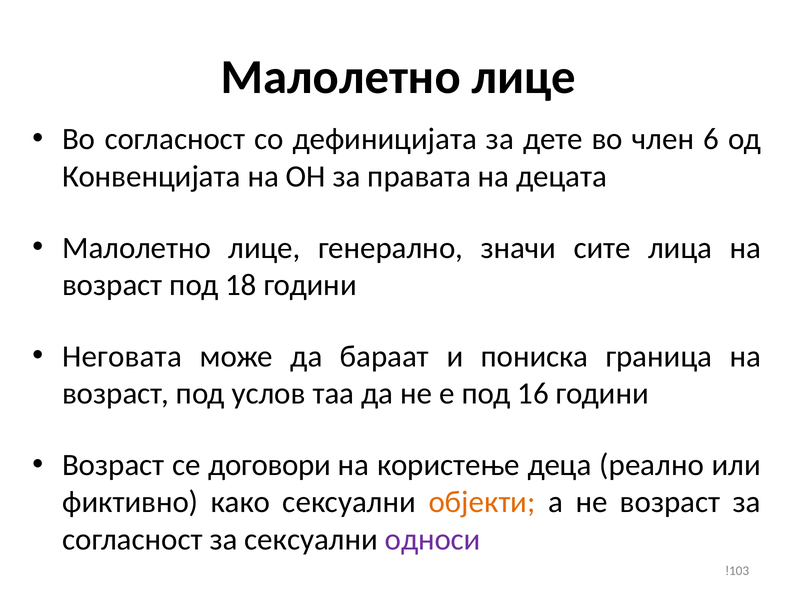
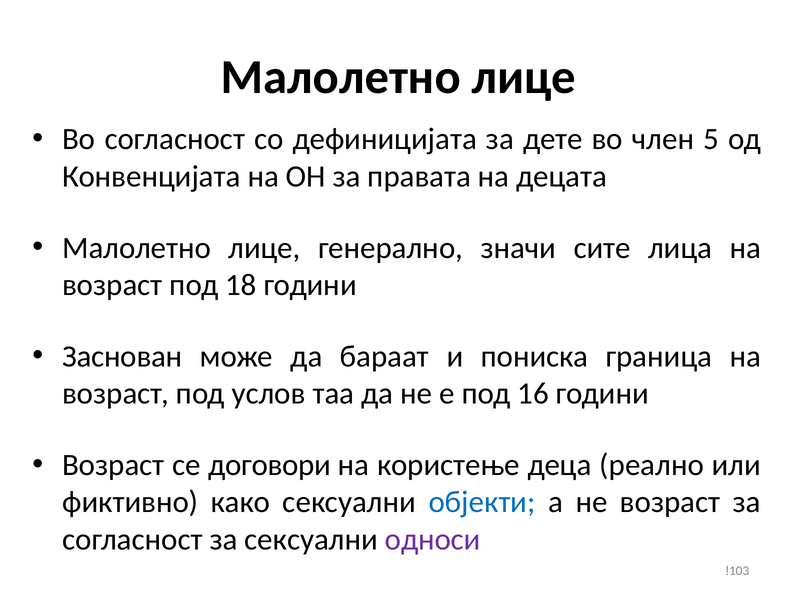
6: 6 -> 5 (711, 139)
Неговата: Неговата -> Заснован (122, 356)
објекти colour: orange -> blue (482, 502)
